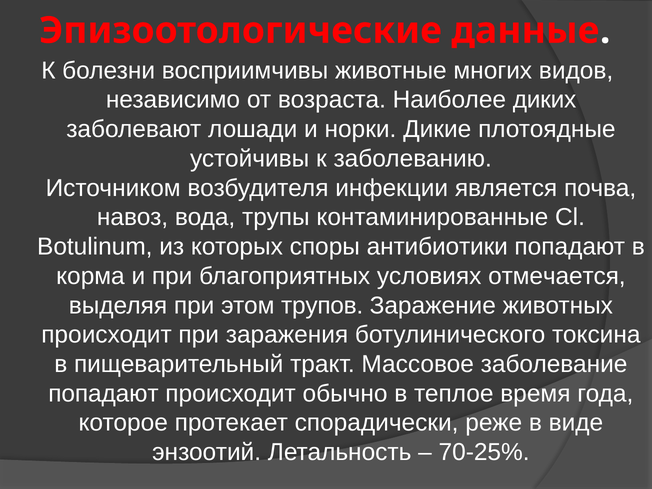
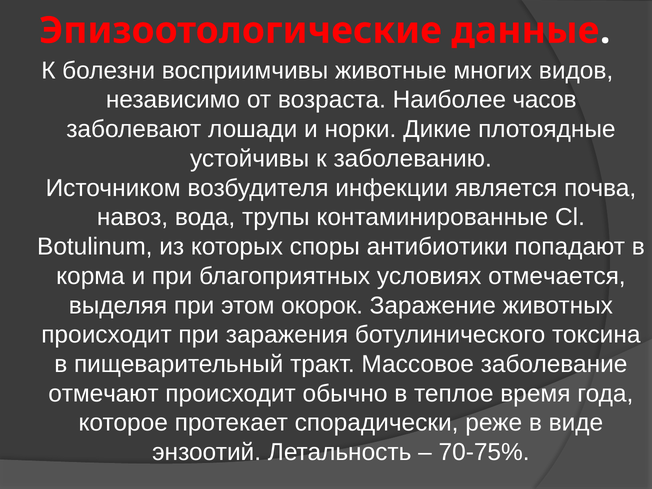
диких: диких -> часов (545, 100)
трупов: трупов -> окорок (322, 305)
попадают: попадают -> отмечают (104, 394)
70-25%: 70-25% -> 70-75% (484, 452)
